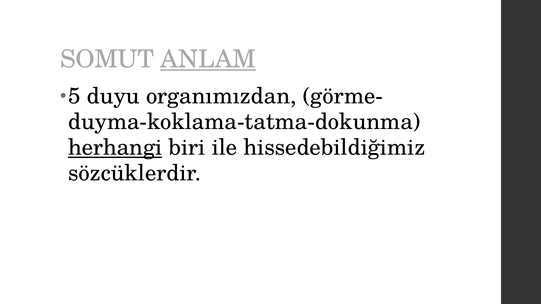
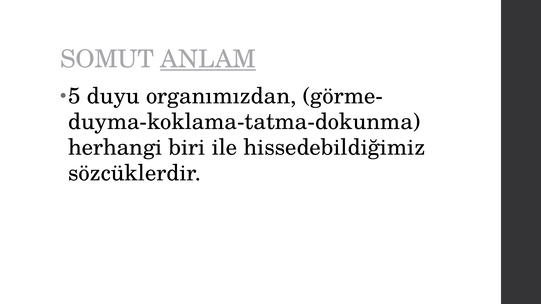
herhangi underline: present -> none (115, 148)
